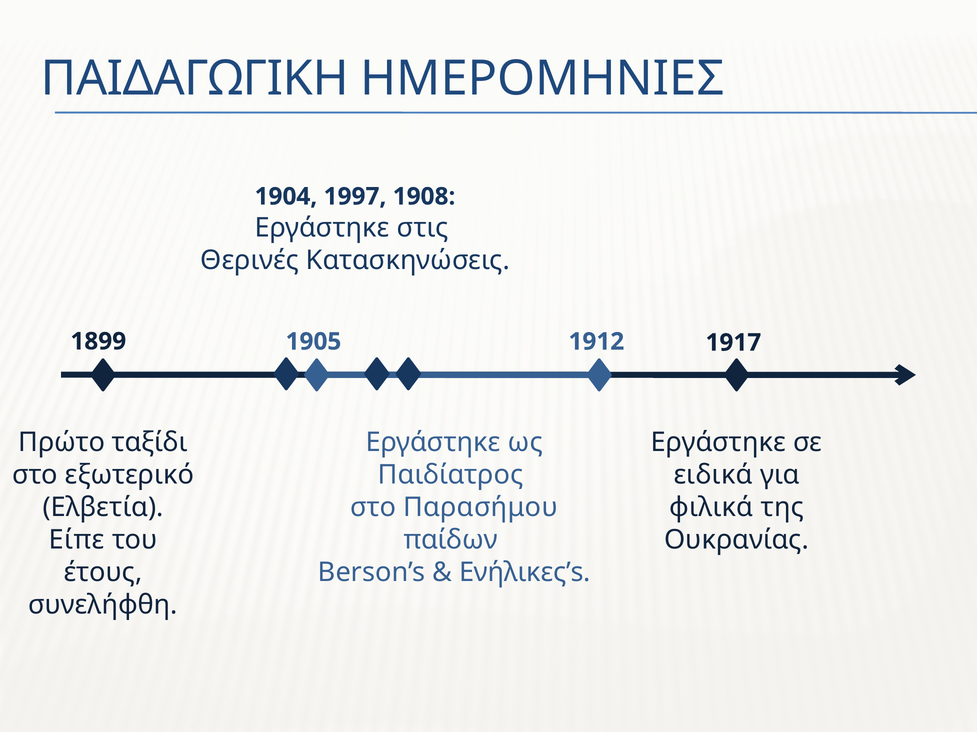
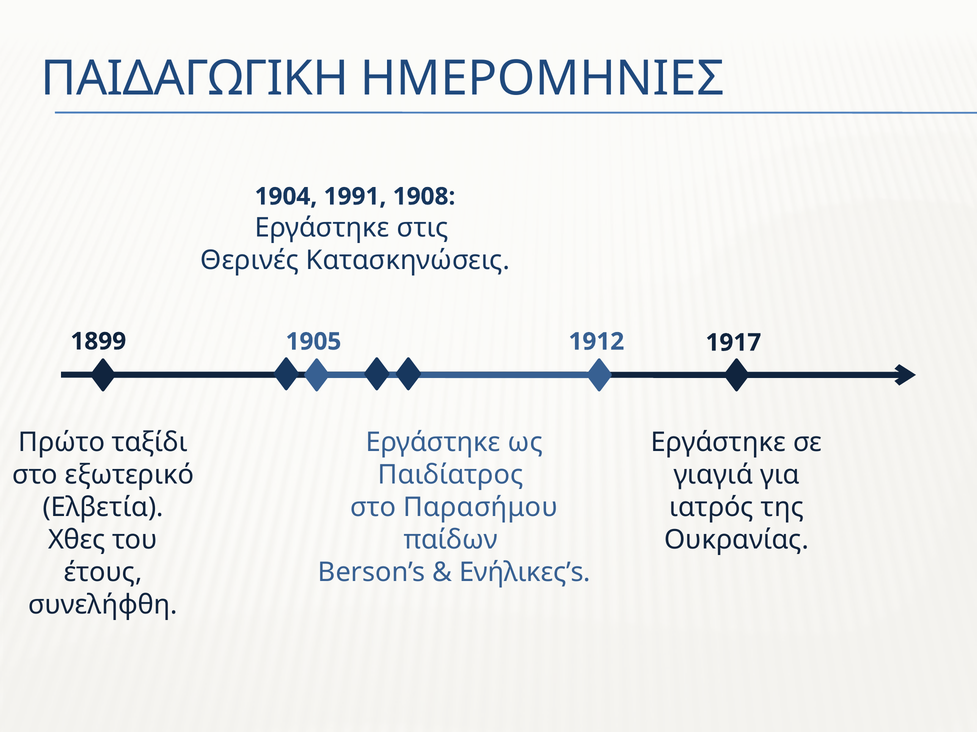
1997: 1997 -> 1991 (355, 197)
ειδικά: ειδικά -> γιαγιά (713, 475)
φιλικά: φιλικά -> ιατρός (712, 508)
Είπε: Είπε -> Χθες (77, 541)
